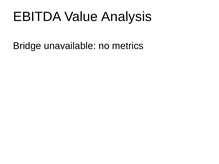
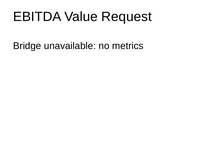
Analysis: Analysis -> Request (127, 17)
